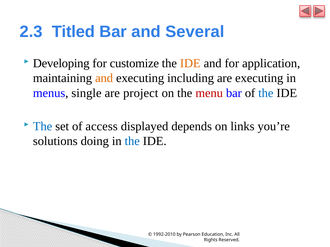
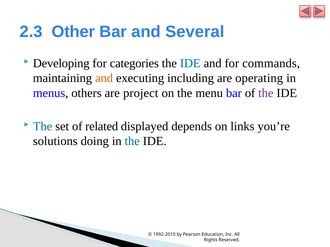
Titled: Titled -> Other (73, 32)
customize: customize -> categories (134, 63)
IDE colour: orange -> blue (190, 63)
application: application -> commands (271, 63)
are executing: executing -> operating (259, 78)
single: single -> others (87, 93)
menu colour: red -> black (209, 93)
the colour: blue -> purple (266, 93)
access: access -> related (102, 127)
